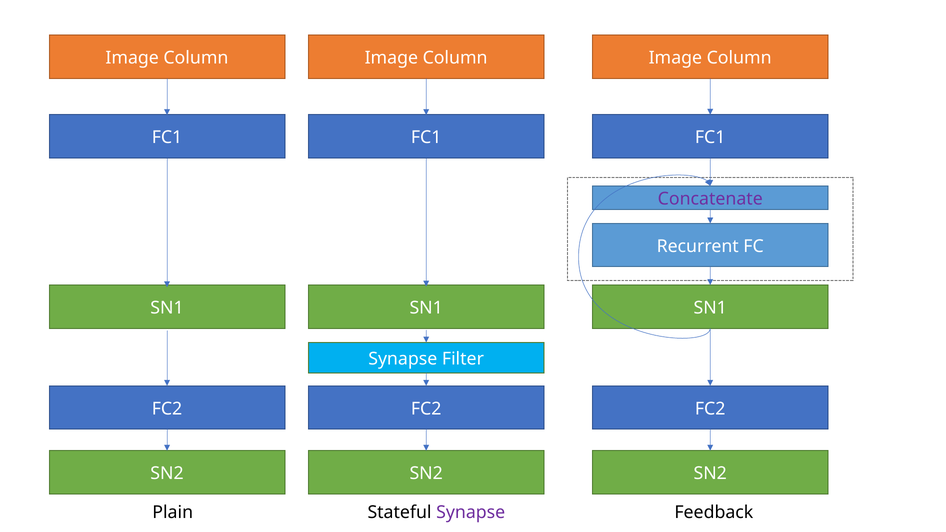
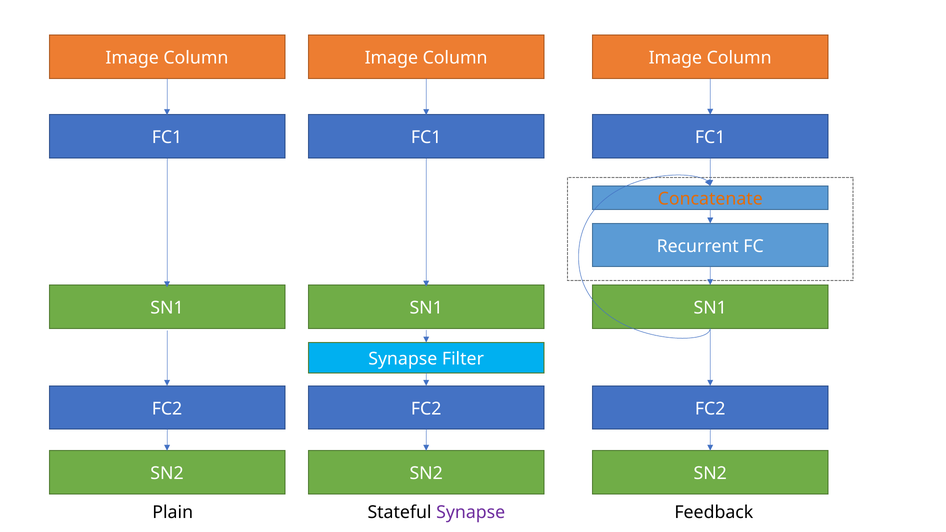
Concatenate colour: purple -> orange (710, 199)
